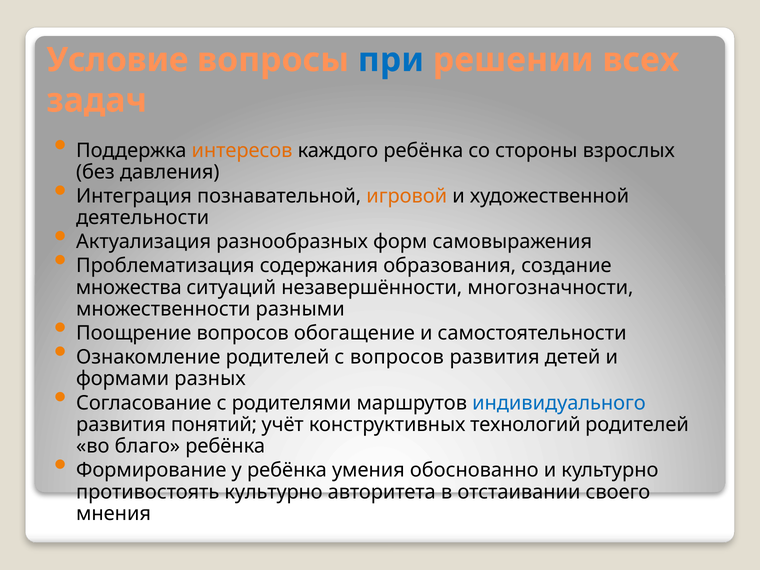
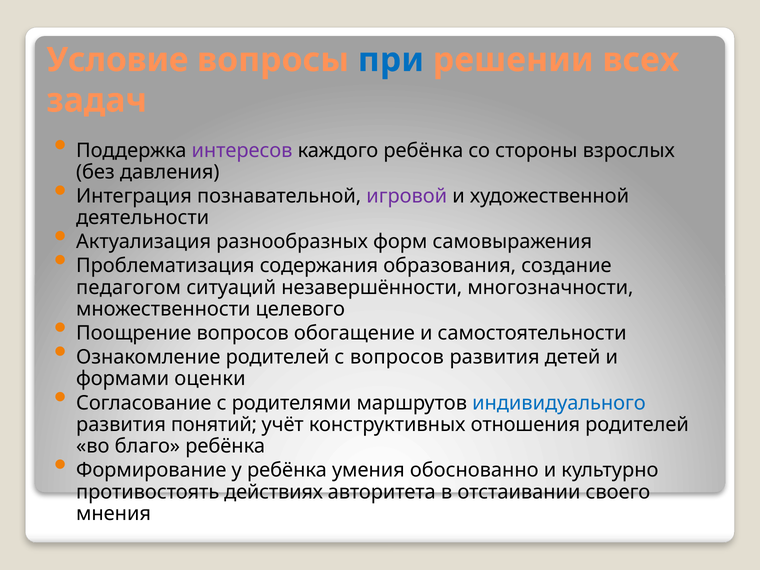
интересов colour: orange -> purple (242, 150)
игровой colour: orange -> purple (407, 196)
множества: множества -> педагогом (129, 287)
разными: разными -> целевого (300, 309)
разных: разных -> оценки (210, 379)
технологий: технологий -> отношения (525, 425)
противостоять культурно: культурно -> действиях (274, 492)
